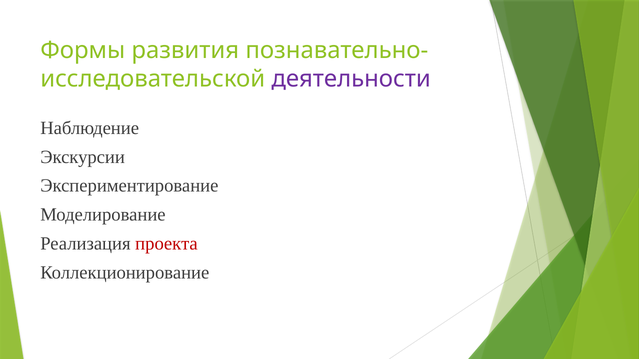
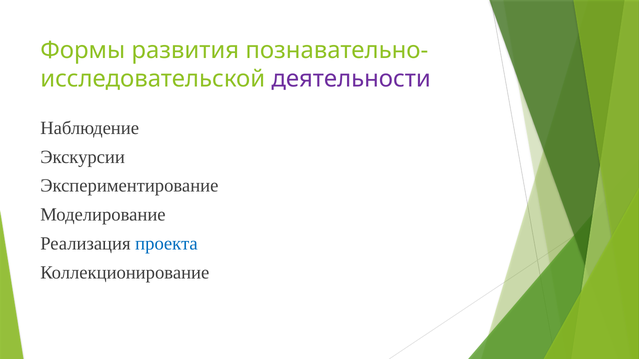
проекта colour: red -> blue (166, 244)
